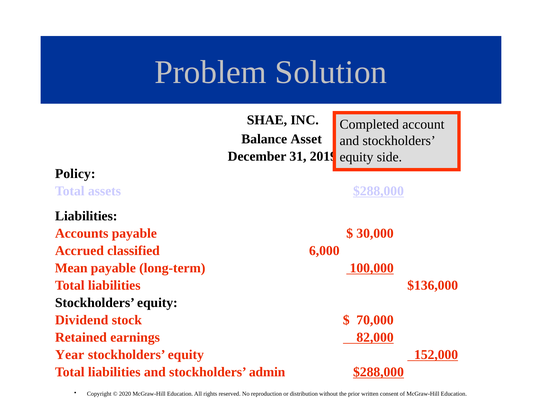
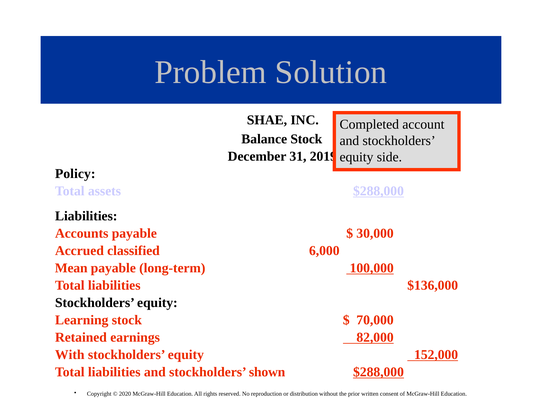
Balance Asset: Asset -> Stock (306, 139)
Dividend: Dividend -> Learning (82, 320)
Year: Year -> With (70, 355)
admin: admin -> shown (267, 372)
